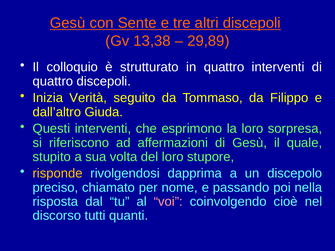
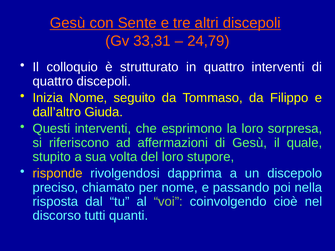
13,38: 13,38 -> 33,31 (152, 41)
29,89: 29,89 -> 24,79 (208, 41)
Inizia Verità: Verità -> Nome (88, 98)
voi colour: pink -> light green (168, 202)
